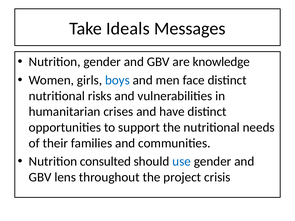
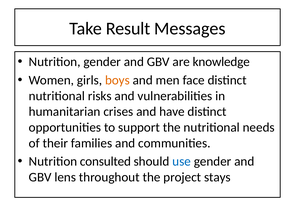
Ideals: Ideals -> Result (128, 29)
boys colour: blue -> orange (117, 80)
crisis: crisis -> stays (217, 177)
